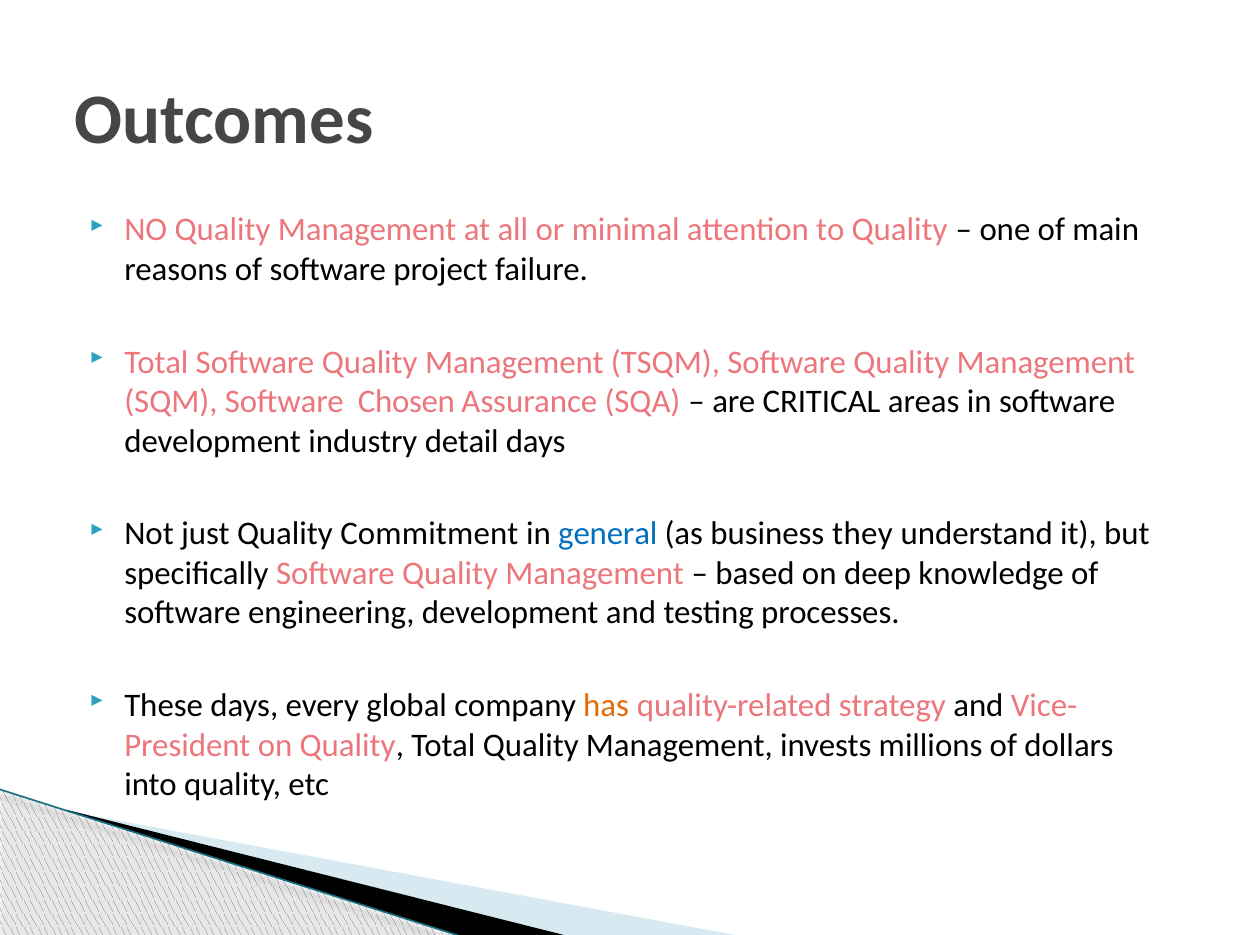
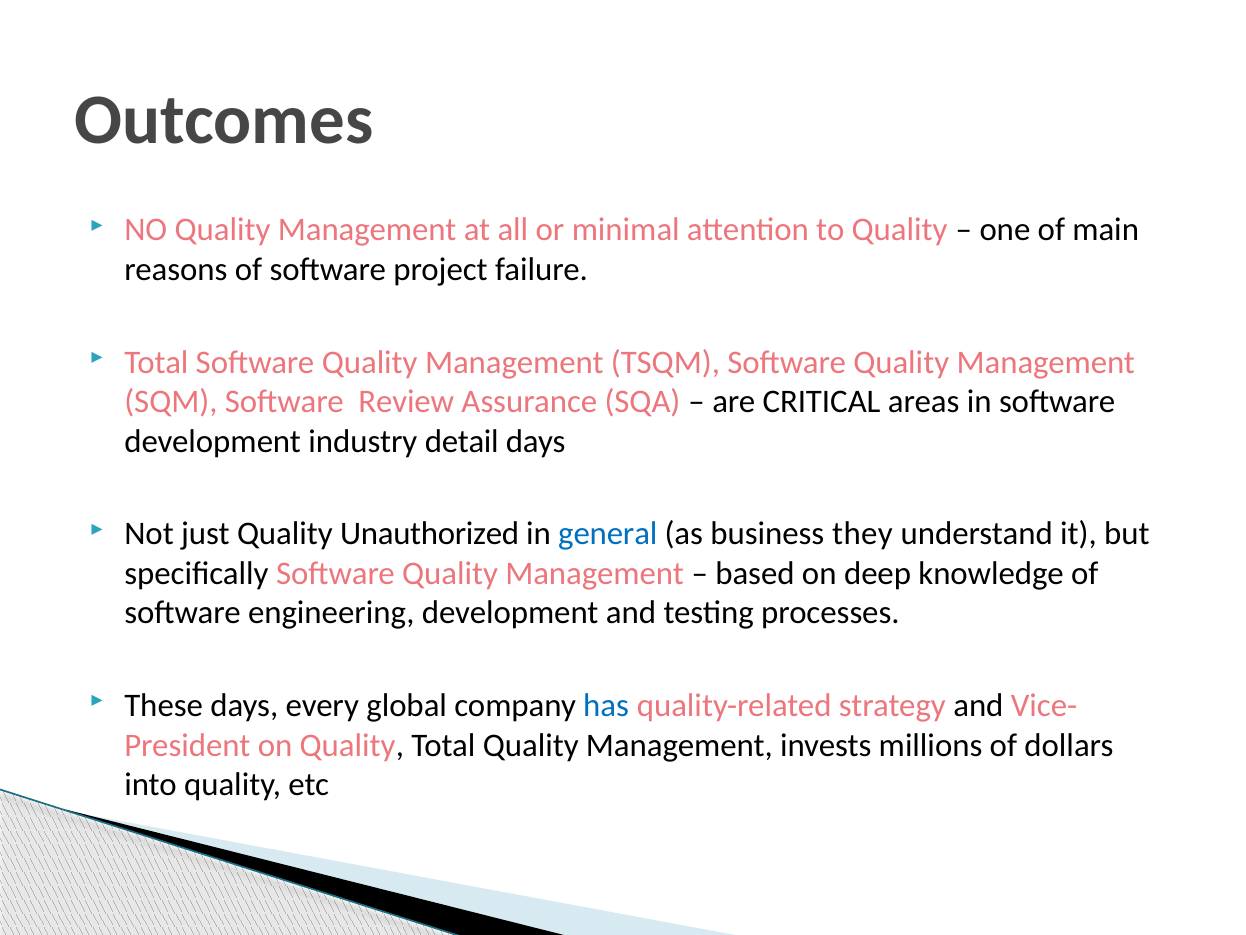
Chosen: Chosen -> Review (406, 402)
Commitment: Commitment -> Unauthorized (430, 534)
has colour: orange -> blue (606, 705)
